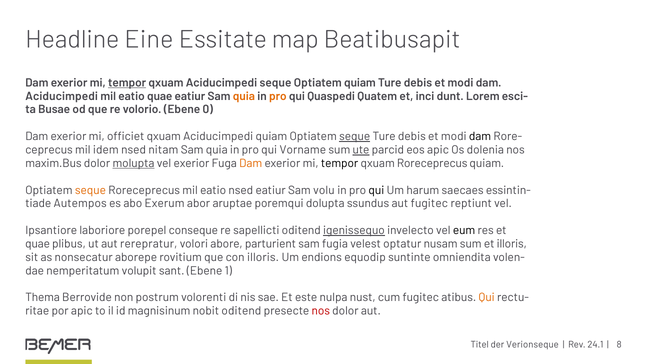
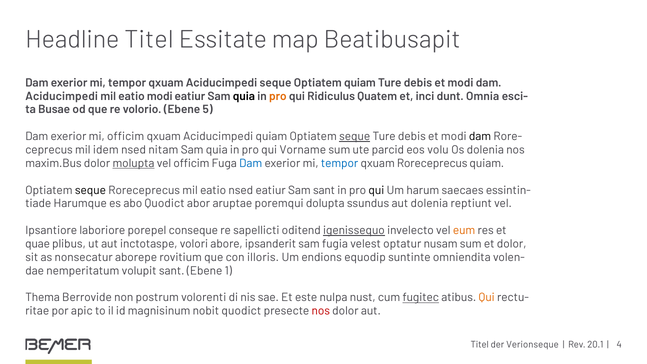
Headline Eine: Eine -> Titel (149, 39)
tempor underline: present -> none (127, 83)
eatio quae: quae -> modi (160, 96)
quia colour: orange -> black (244, 96)
Quaspedi: Quaspedi -> Ridiculus (331, 96)
Lorem: Lorem -> Omnia (483, 96)
0: 0 -> 5 (208, 110)
mi officiet: officiet -> officim (126, 136)
ute underline: present -> none (361, 150)
eos apic: apic -> volu (438, 150)
vel exerior: exerior -> officim (191, 163)
Dam colour: orange -> blue (251, 163)
tempor colour: black -> blue (340, 163)
seque colour: orange -> black (90, 190)
Sam volu: volu -> sant (324, 190)
Autempos: Autempos -> Harumque (80, 204)
abo Exerum: Exerum -> Quodict (165, 204)
aut fugitec: fugitec -> dolenia (429, 204)
eum colour: black -> orange (464, 230)
rerepratur: rerepratur -> inctotaspe (149, 244)
parturient: parturient -> ipsanderit (270, 244)
et illoris: illoris -> dolor (512, 244)
fugitec underline: none -> present (421, 298)
nobit oditend: oditend -> quodict (241, 311)
24.1: 24.1 -> 20.1 (595, 345)
8: 8 -> 4 (619, 345)
